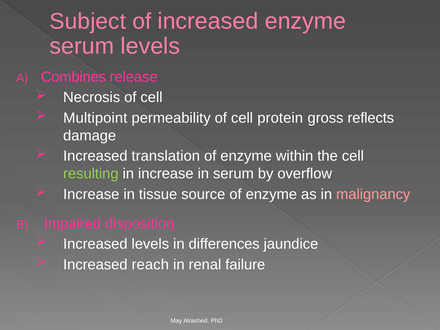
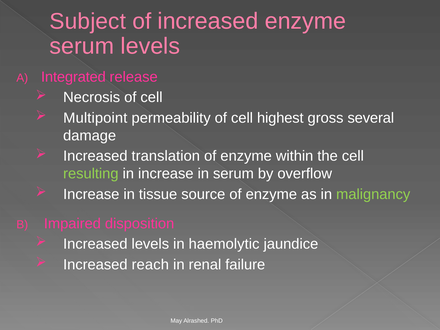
Combines: Combines -> Integrated (73, 77)
protein: protein -> highest (280, 118)
reflects: reflects -> several (371, 118)
malignancy colour: pink -> light green (373, 194)
differences: differences -> haemolytic (224, 244)
